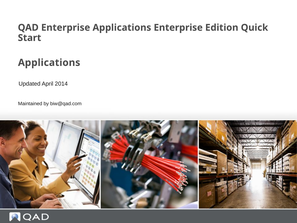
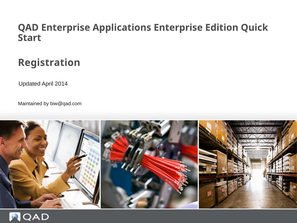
Applications: Applications -> Registration (49, 63)
